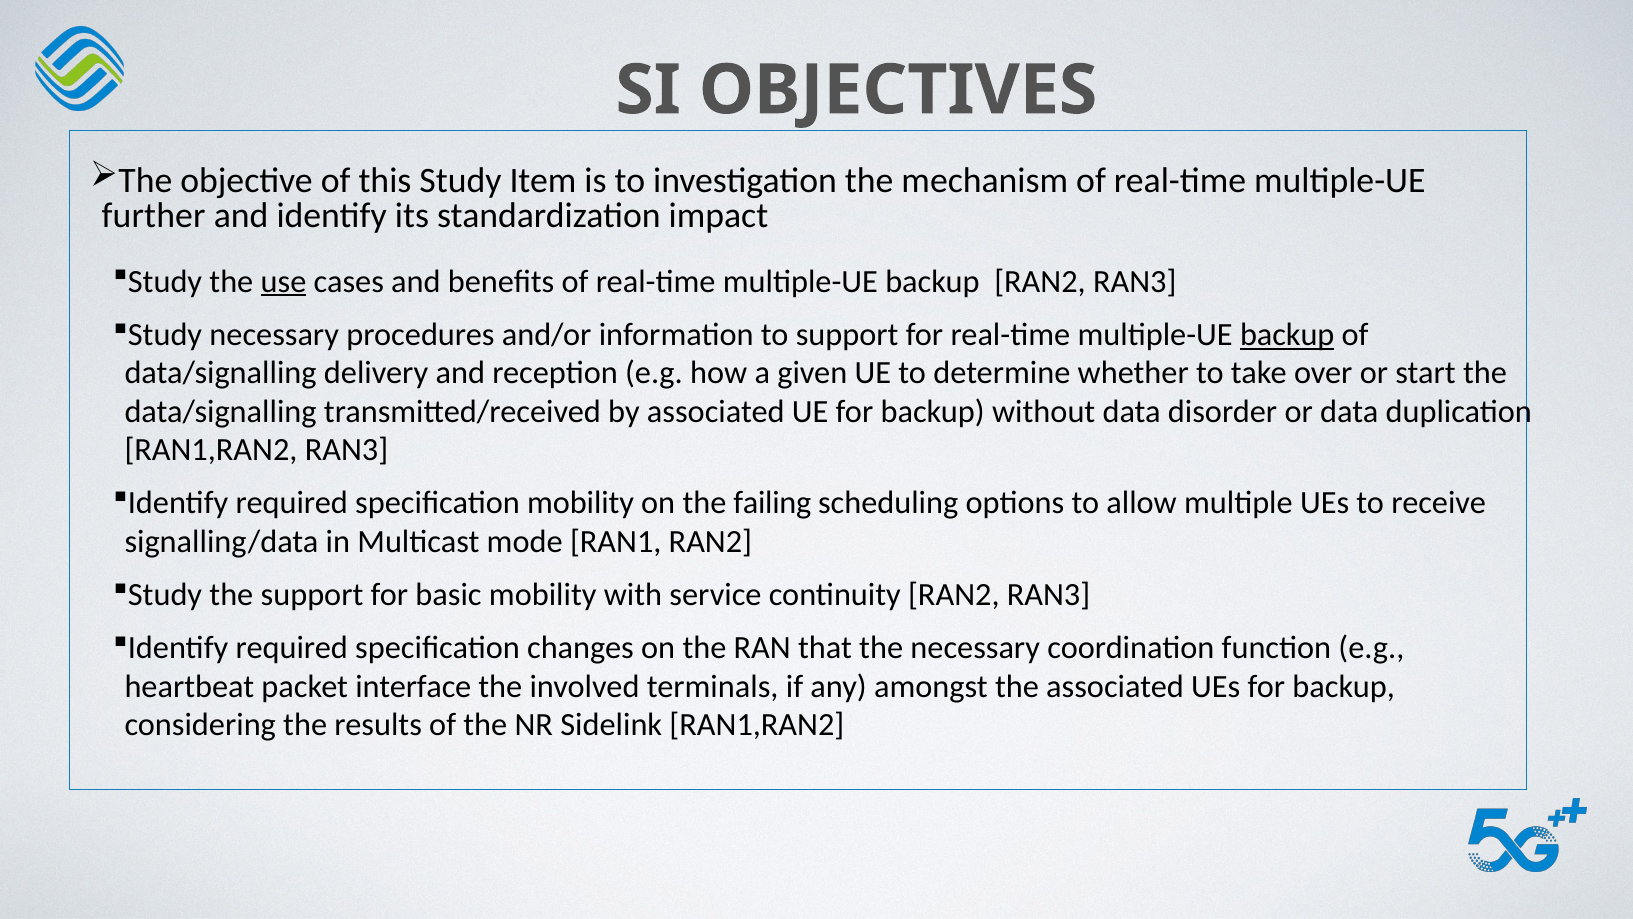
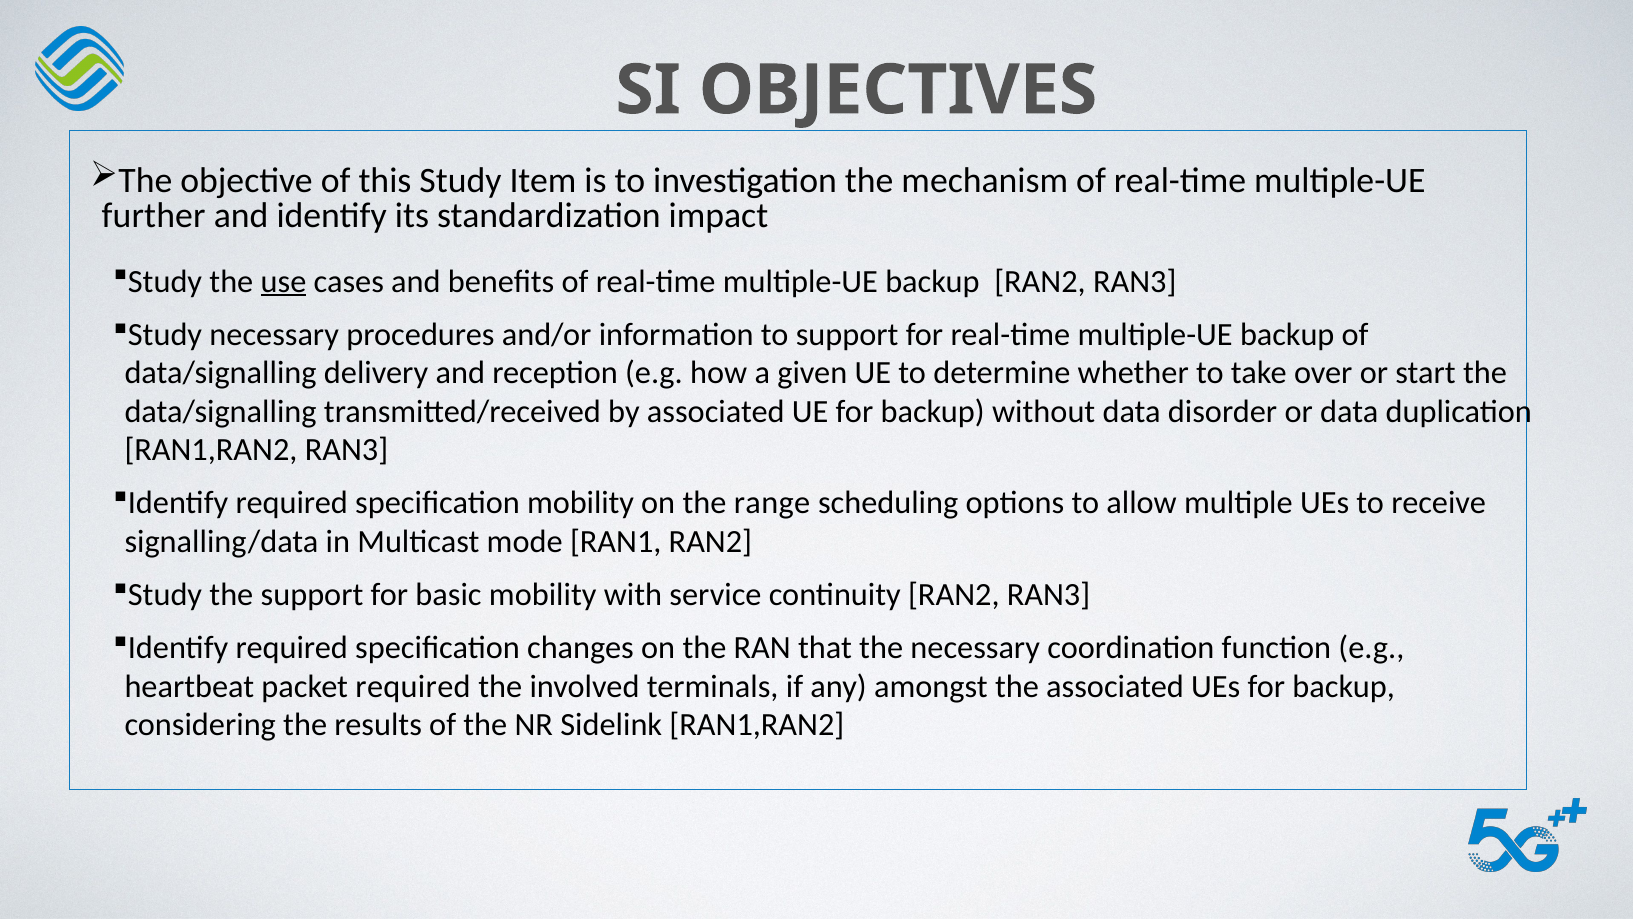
backup underline: present -> none (1287, 335)
failing: failing -> range (772, 503)
packet interface: interface -> required (413, 686)
